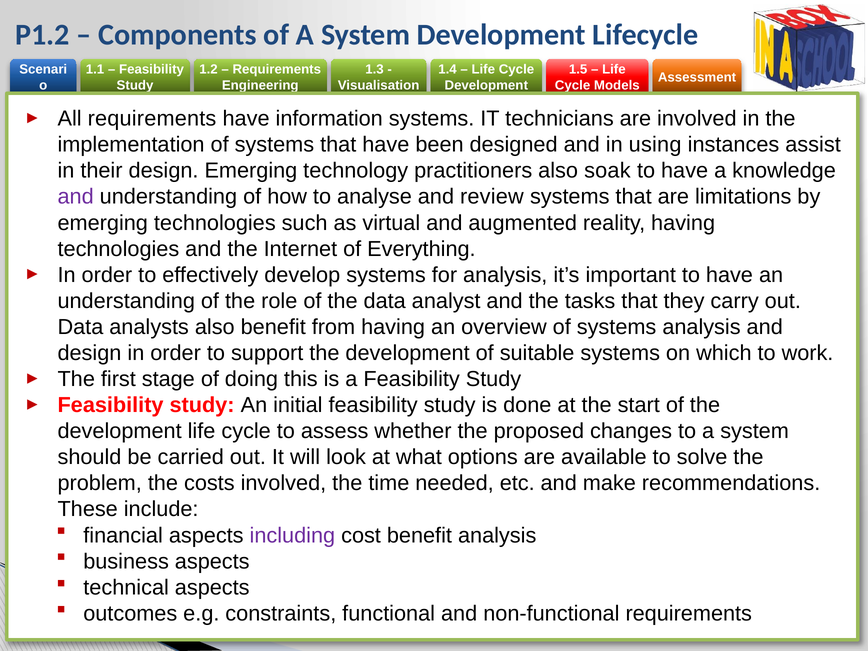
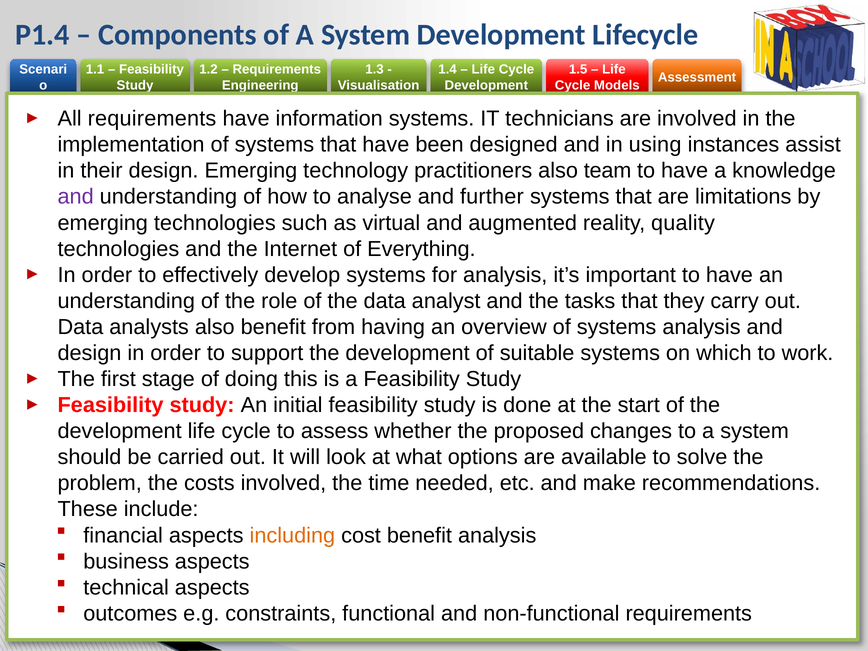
P1.2: P1.2 -> P1.4 (42, 35)
soak: soak -> team (608, 171)
review: review -> further (492, 197)
reality having: having -> quality (683, 223)
including colour: purple -> orange (292, 535)
